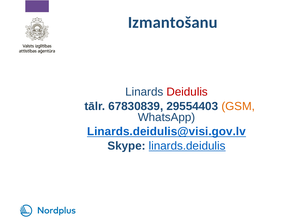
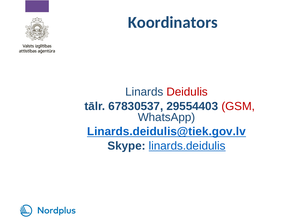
Izmantošanu: Izmantošanu -> Koordinators (173, 23)
67830839: 67830839 -> 67830537 (136, 106)
GSM colour: orange -> red (238, 106)
Linards.deidulis@visi.gov.lv: Linards.deidulis@visi.gov.lv -> Linards.deidulis@tiek.gov.lv (166, 132)
